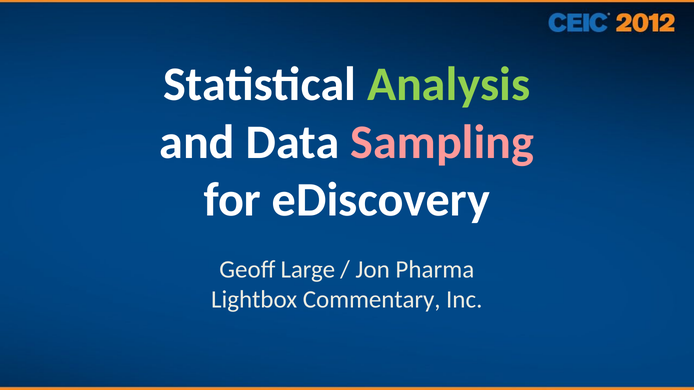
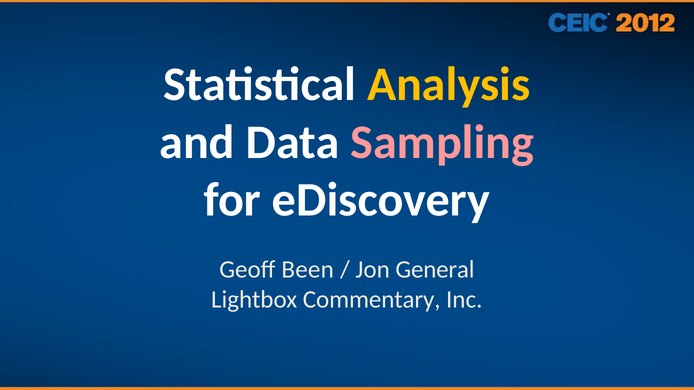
Analysis colour: light green -> yellow (449, 85)
Large: Large -> Been (308, 270)
Pharma: Pharma -> General (435, 270)
